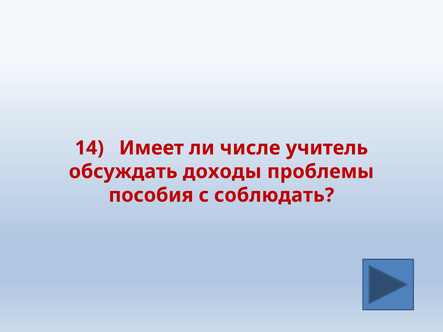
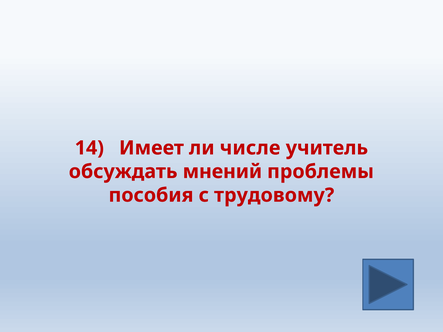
доходы: доходы -> мнений (222, 172)
соблюдать: соблюдать -> трудовому (274, 195)
